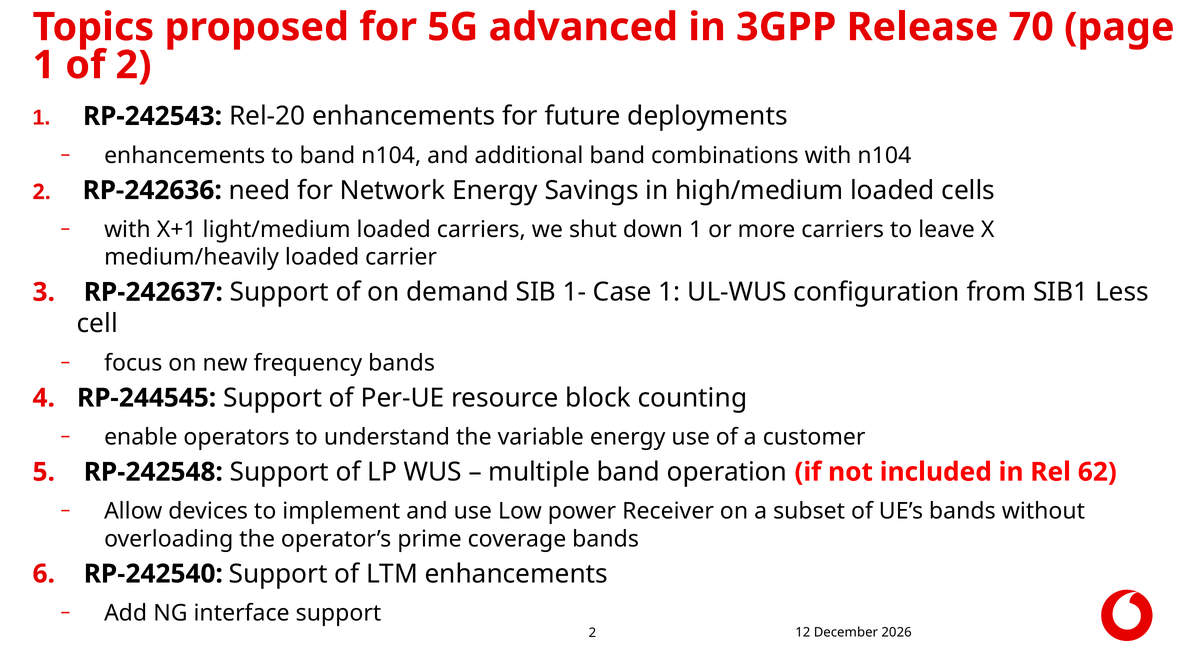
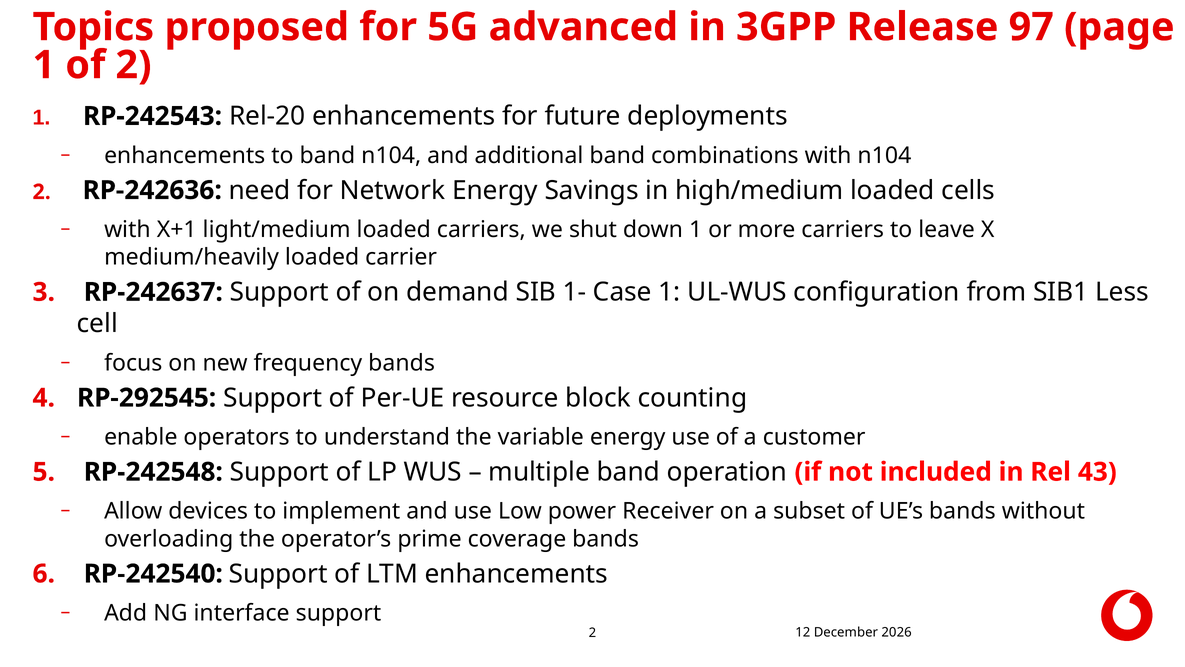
70: 70 -> 97 (1031, 27)
RP-244545: RP-244545 -> RP-292545 (147, 398)
62: 62 -> 43 (1097, 472)
